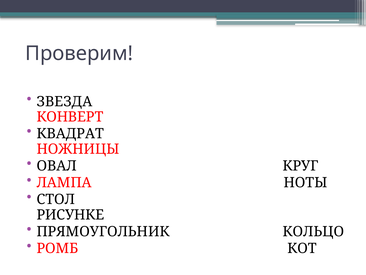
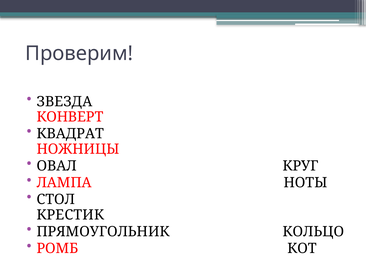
РИСУНКЕ: РИСУНКЕ -> КРЕСТИК (70, 214)
